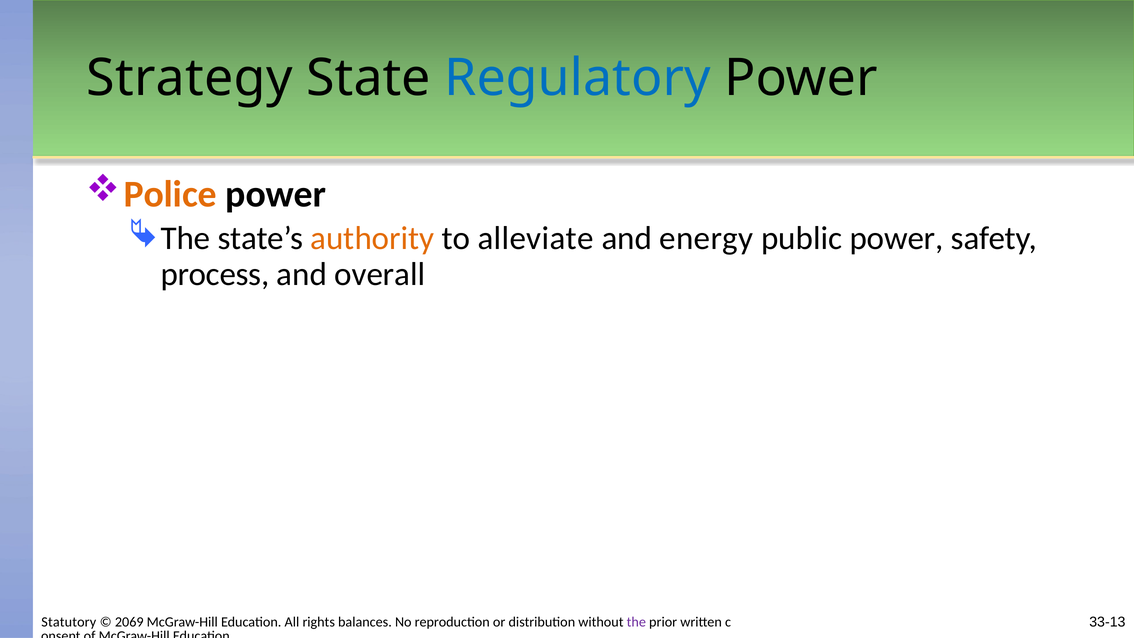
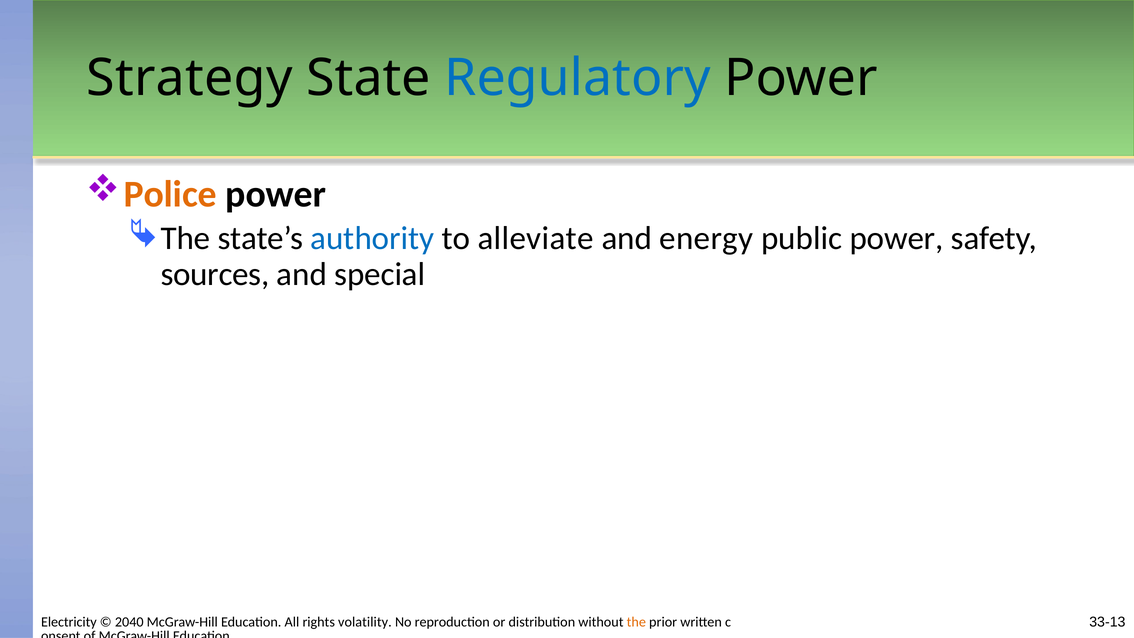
authority colour: orange -> blue (372, 238)
process: process -> sources (215, 274)
overall: overall -> special (380, 274)
Statutory: Statutory -> Electricity (69, 622)
2069: 2069 -> 2040 (129, 622)
balances: balances -> volatility (365, 622)
the colour: purple -> orange (636, 622)
